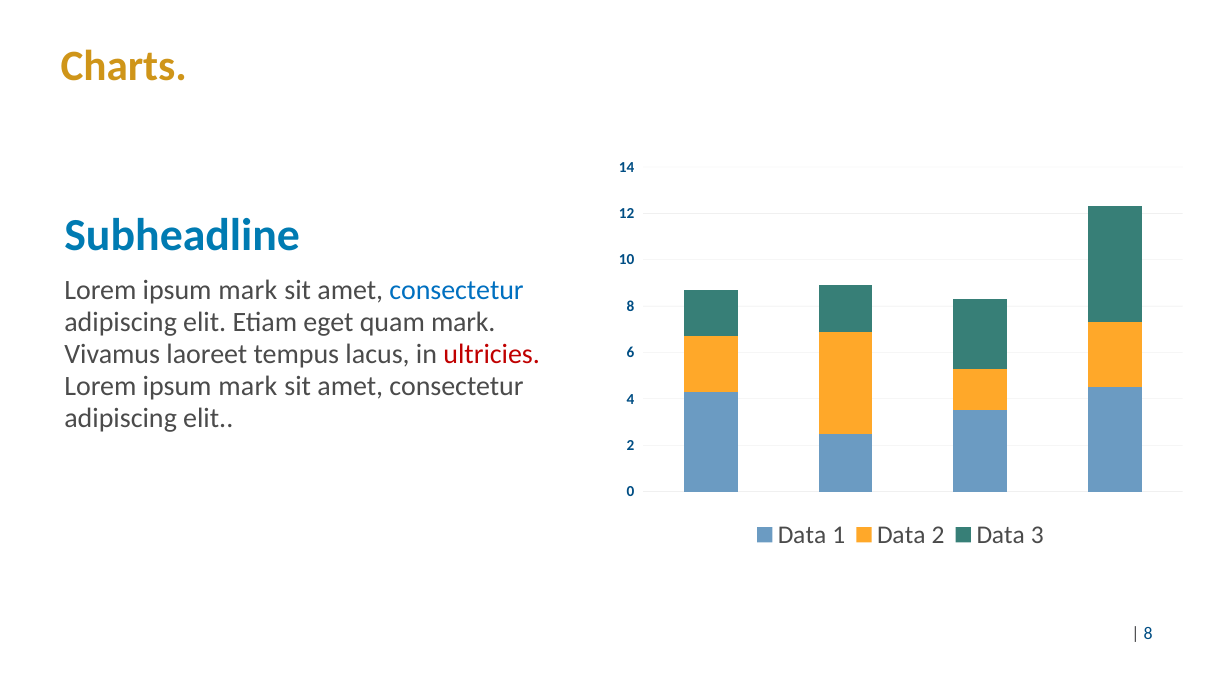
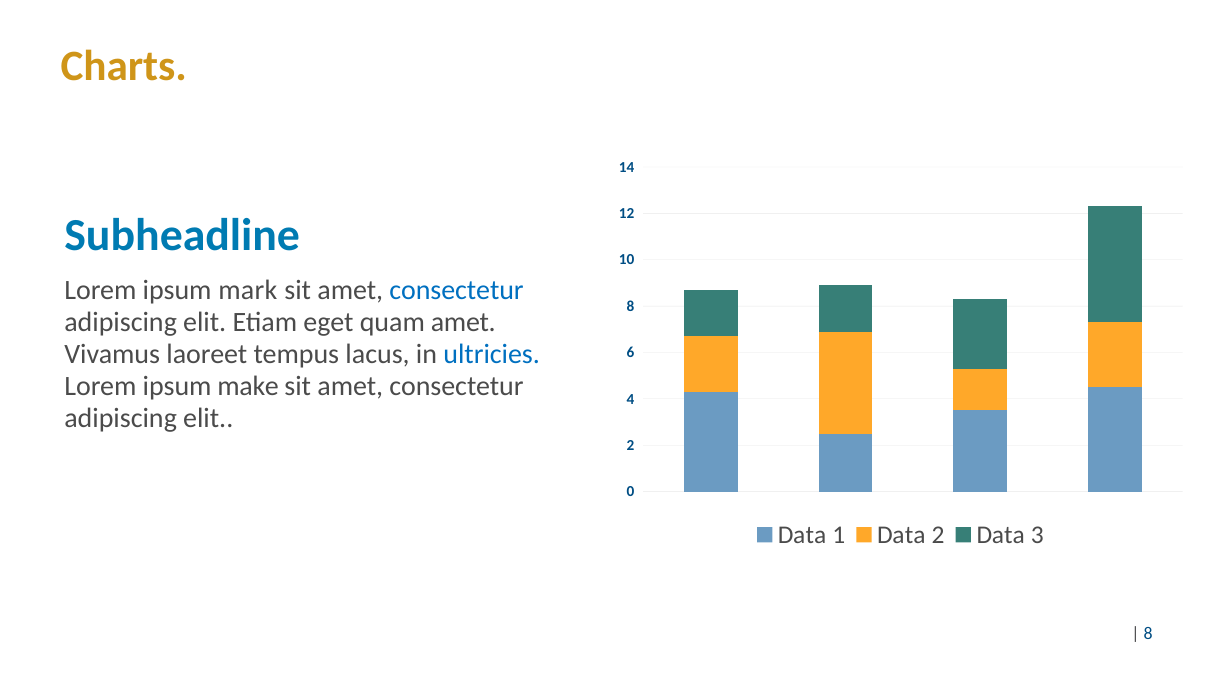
quam mark: mark -> amet (463, 323)
ultricies colour: red -> blue (492, 354)
mark: mark -> make (248, 386)
